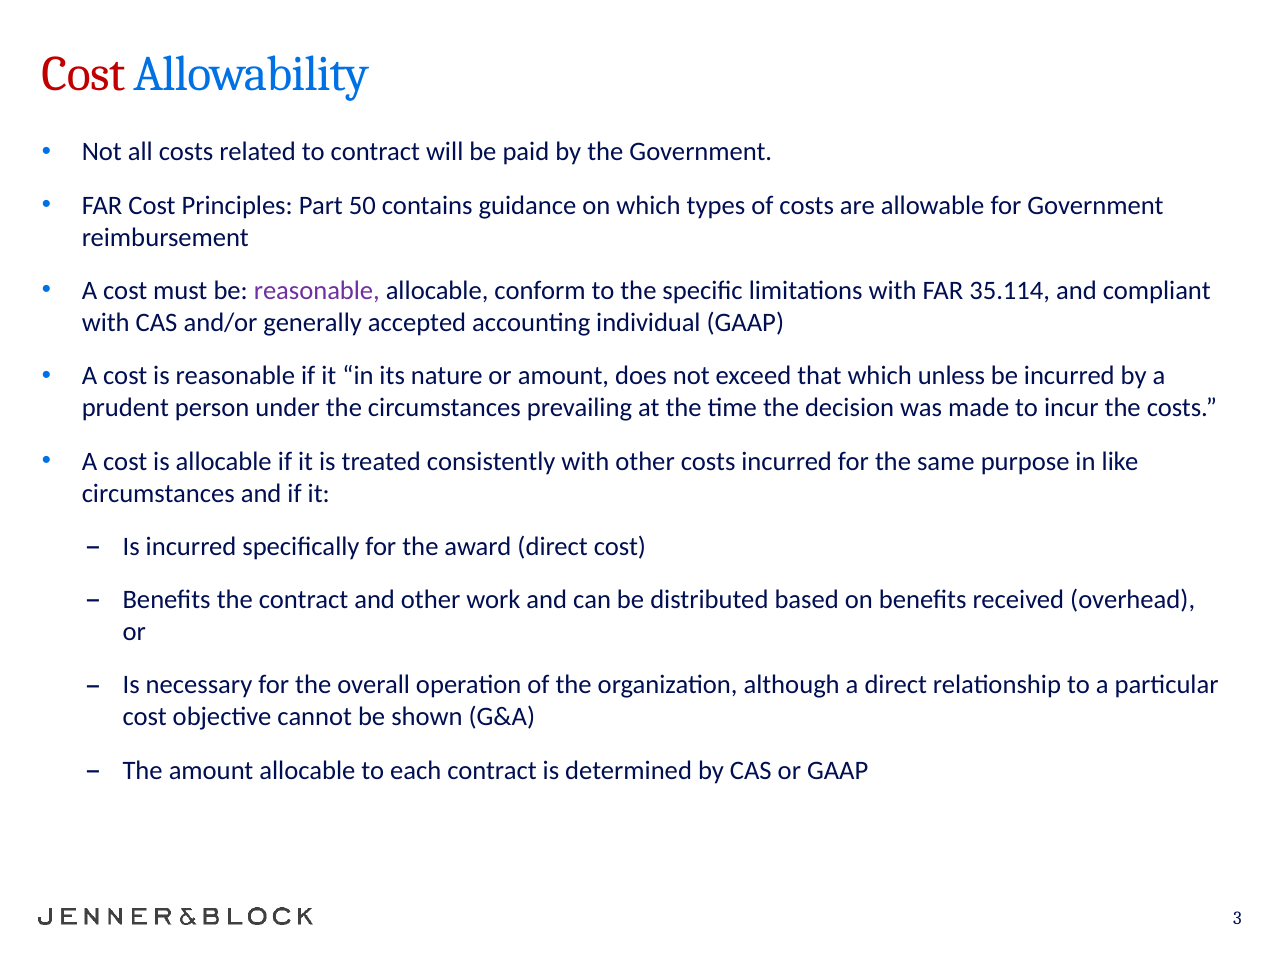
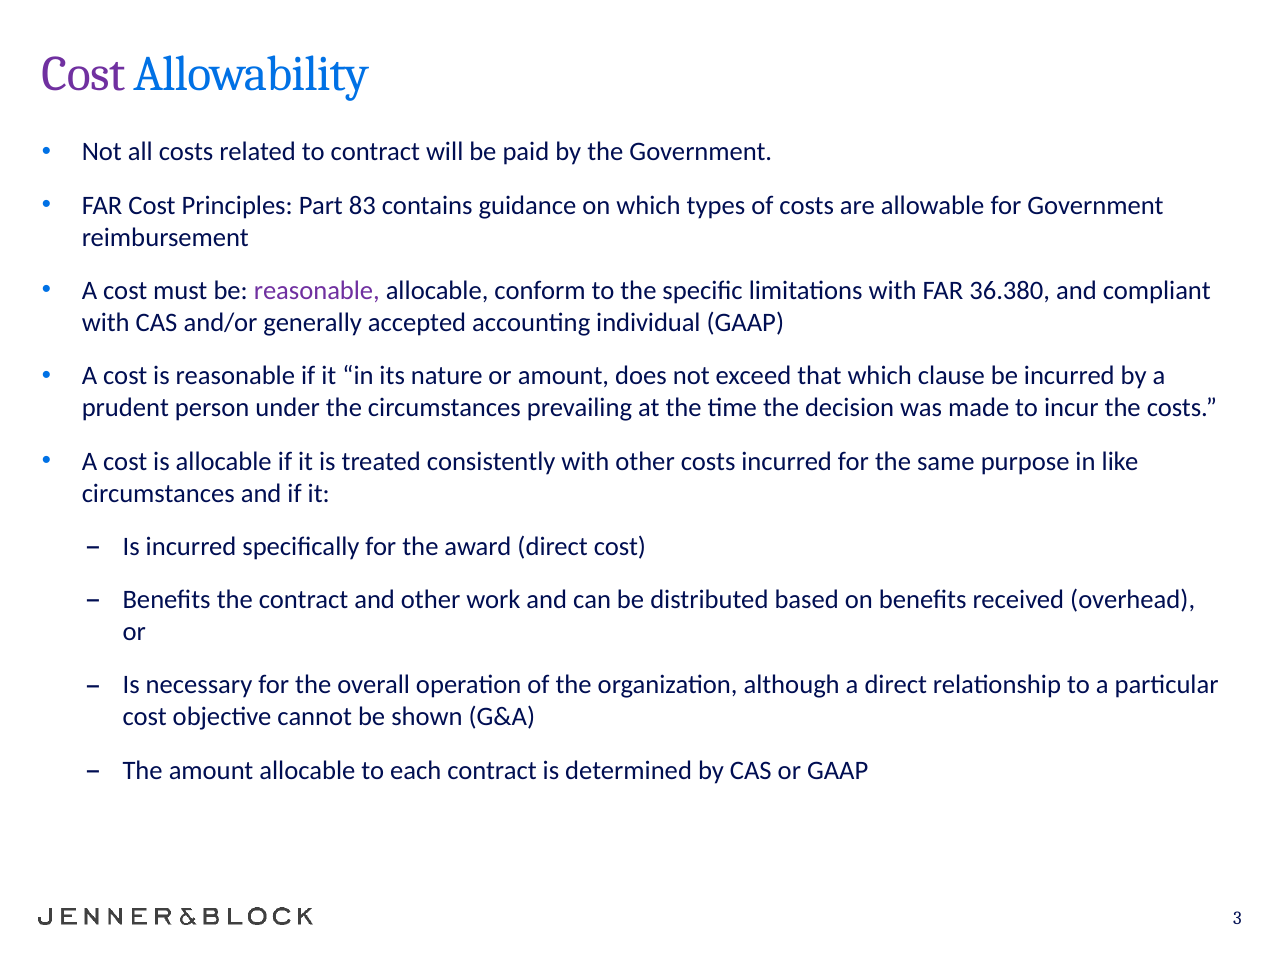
Cost colour: red -> purple (83, 74)
50: 50 -> 83 (362, 205)
35.114: 35.114 -> 36.380 (1010, 291)
unless: unless -> clause (951, 376)
